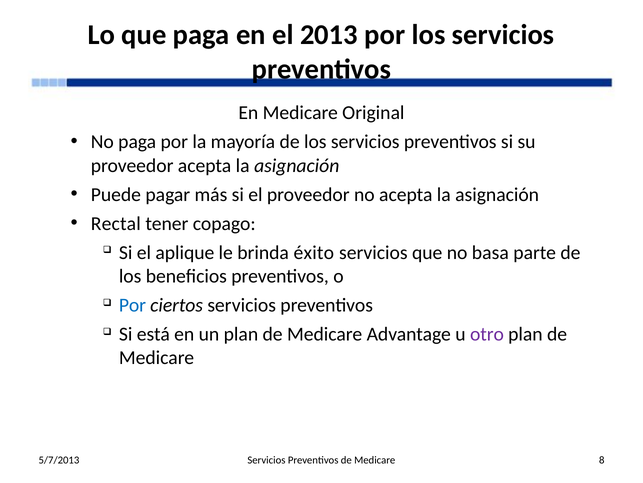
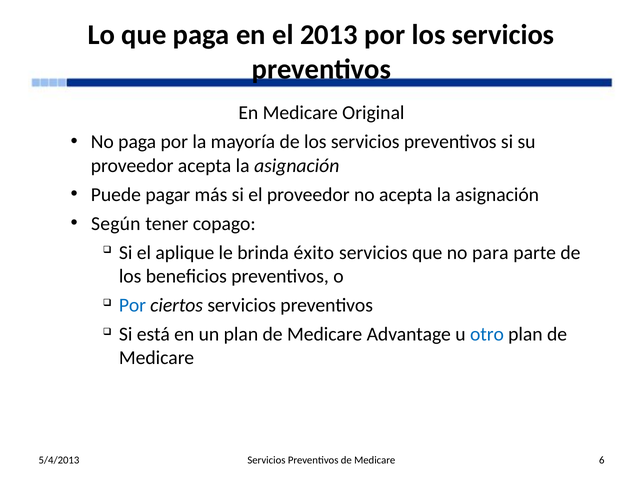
Rectal: Rectal -> Según (116, 223)
basa: basa -> para (490, 252)
otro colour: purple -> blue (487, 334)
5/7/2013: 5/7/2013 -> 5/4/2013 (59, 459)
8: 8 -> 6 (602, 459)
